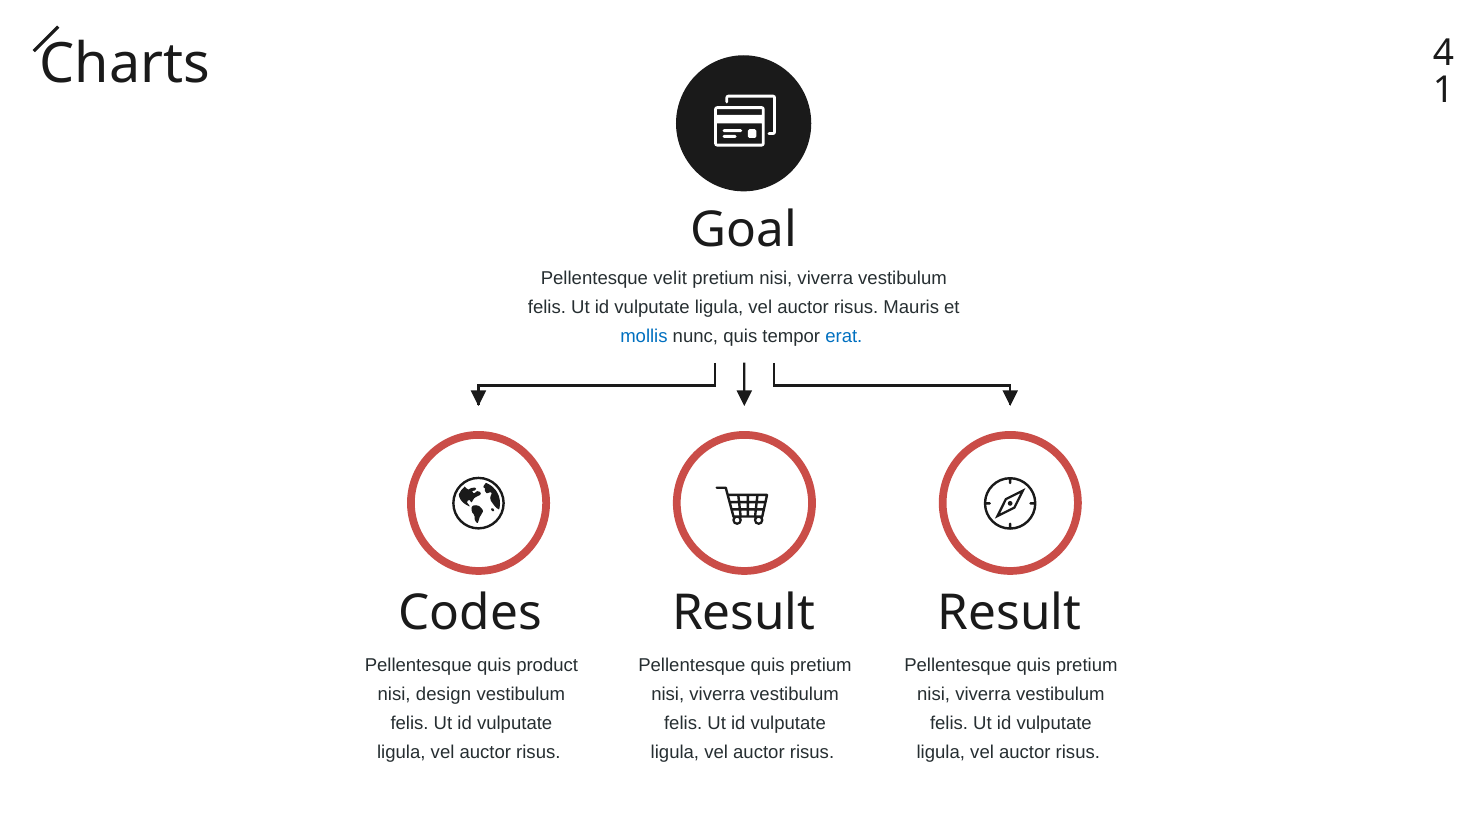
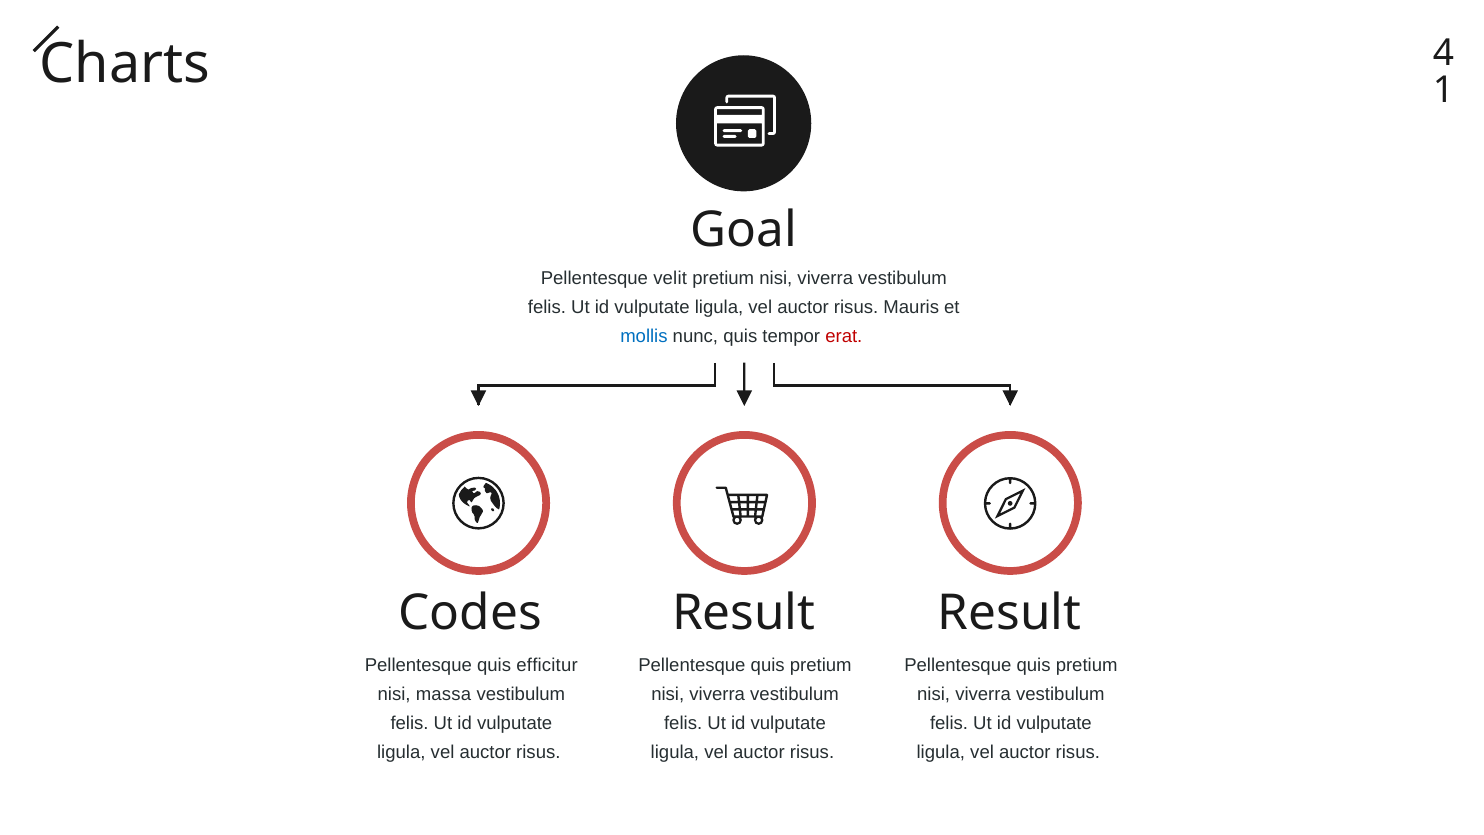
erat colour: blue -> red (844, 336)
product: product -> efficitur (547, 665)
design: design -> massa (444, 694)
